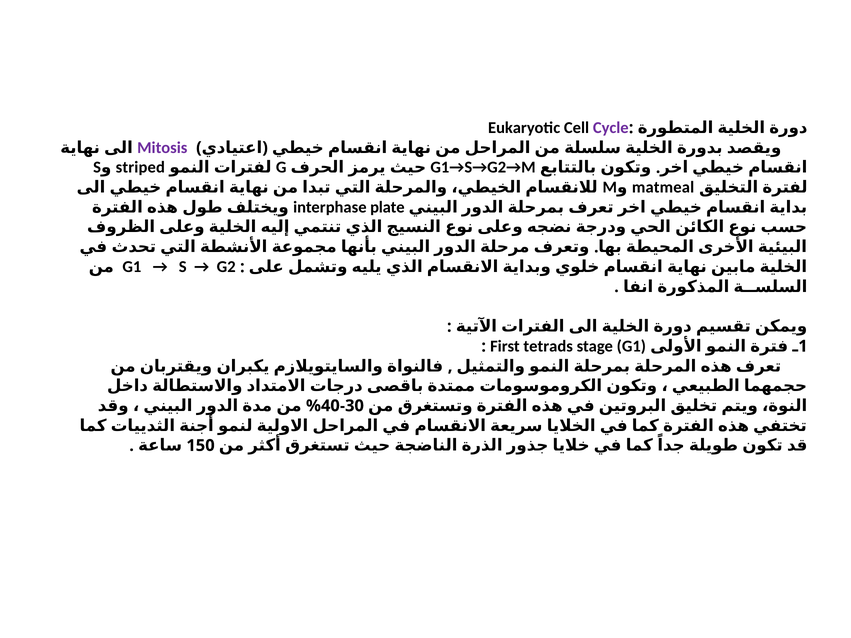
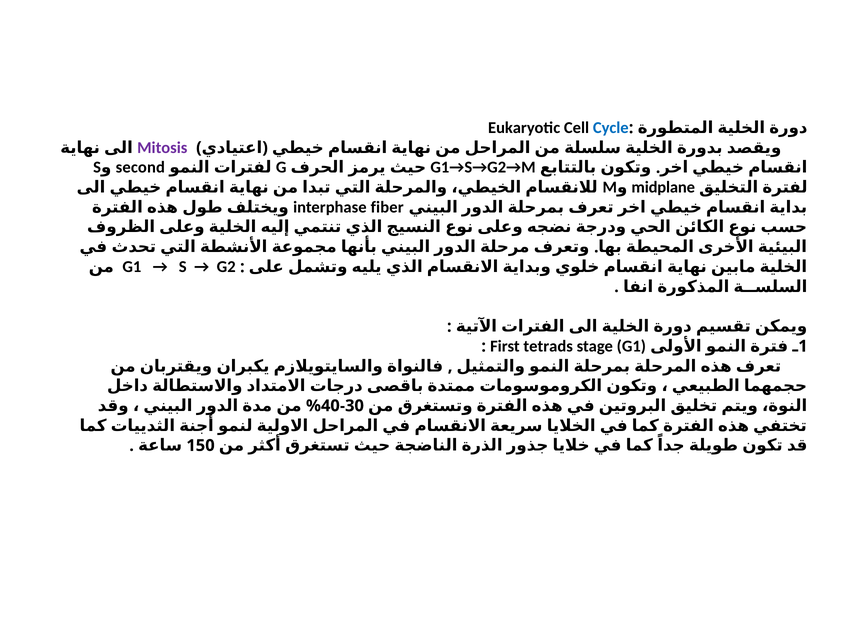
Cycle colour: purple -> blue (611, 128)
striped: striped -> second (140, 168)
matmeal: matmeal -> midplane (663, 187)
plate: plate -> fiber (387, 207)
